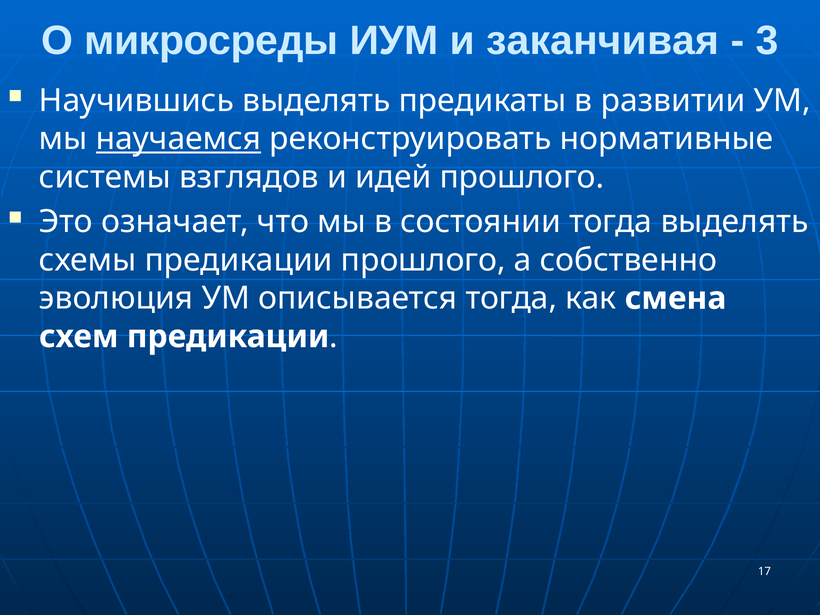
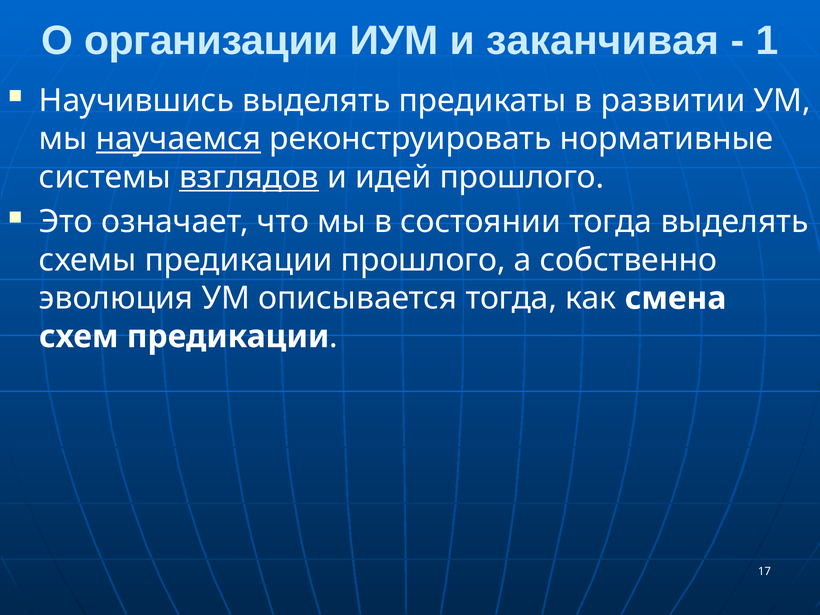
микросреды: микросреды -> организации (211, 41)
3: 3 -> 1 (767, 41)
взглядов underline: none -> present (249, 177)
